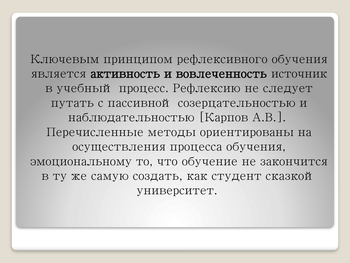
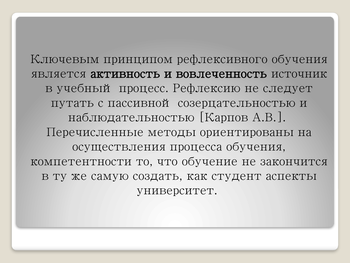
эмоциональному: эмоциональному -> компетентности (81, 161)
сказкой: сказкой -> аспекты (291, 176)
